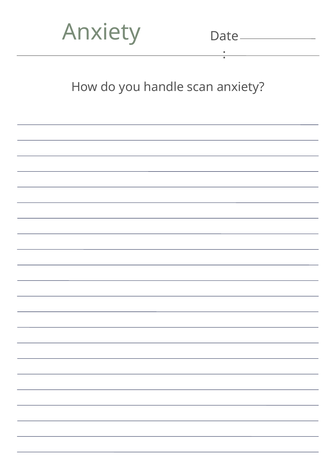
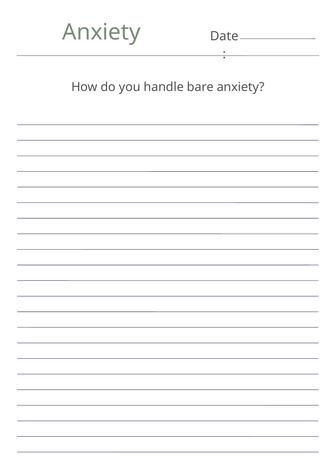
scan: scan -> bare (200, 87)
